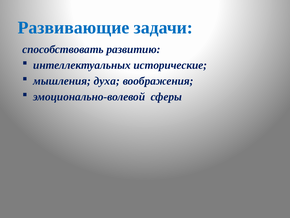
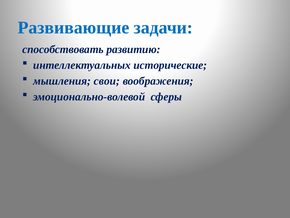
духа: духа -> свои (107, 81)
